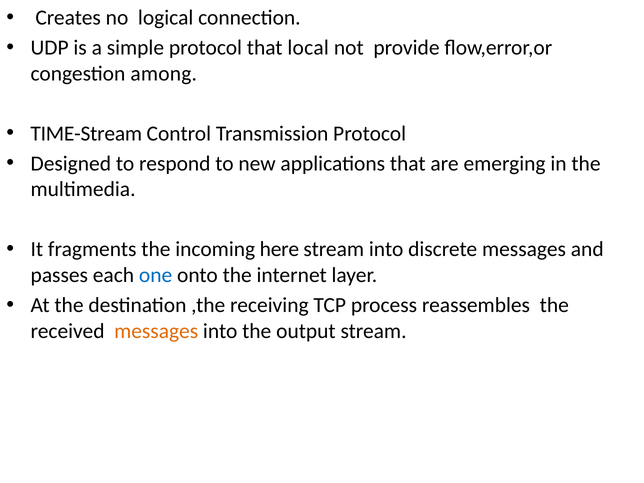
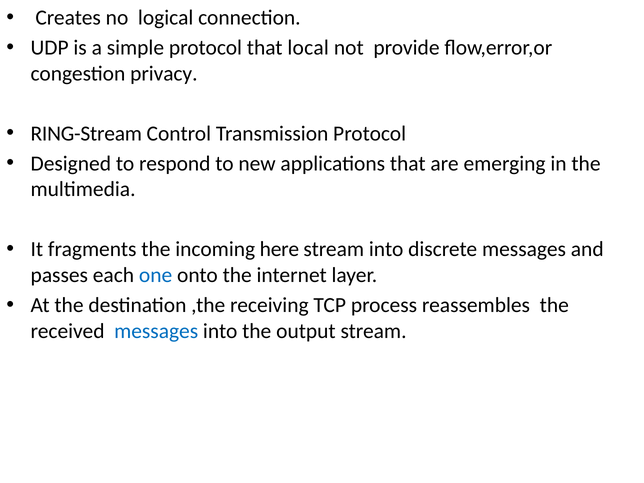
among: among -> privacy (164, 73)
TIME-Stream: TIME-Stream -> RING-Stream (86, 134)
messages colour: orange -> blue (156, 331)
